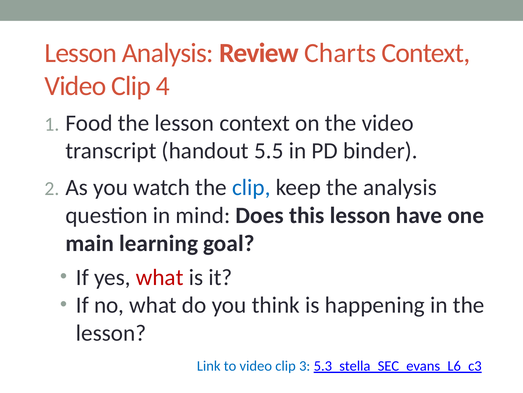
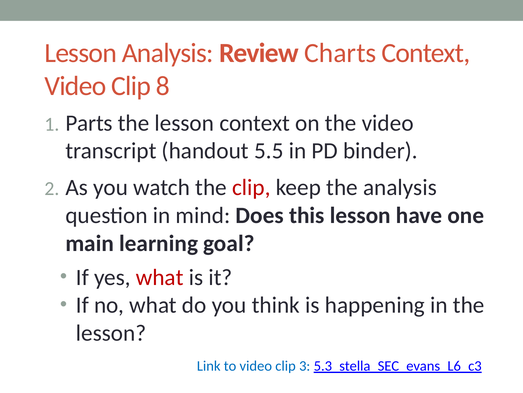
4: 4 -> 8 (163, 86)
Food: Food -> Parts (89, 123)
clip colour: blue -> red (251, 187)
